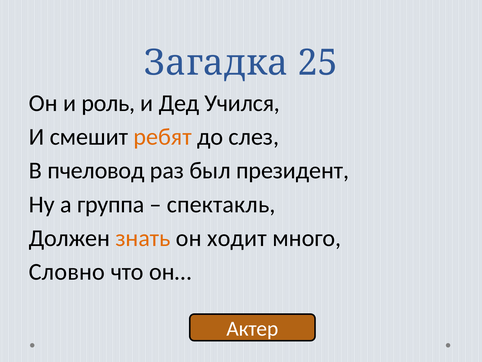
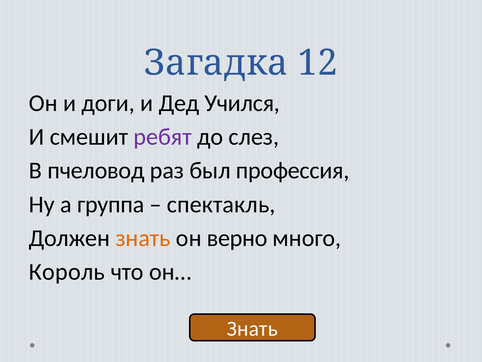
25: 25 -> 12 (318, 63)
роль: роль -> доги (108, 103)
ребят colour: orange -> purple (163, 137)
президент: президент -> профессия (293, 170)
ходит: ходит -> верно (237, 238)
Словно: Словно -> Король (67, 272)
Актер: Актер -> Знать (252, 328)
